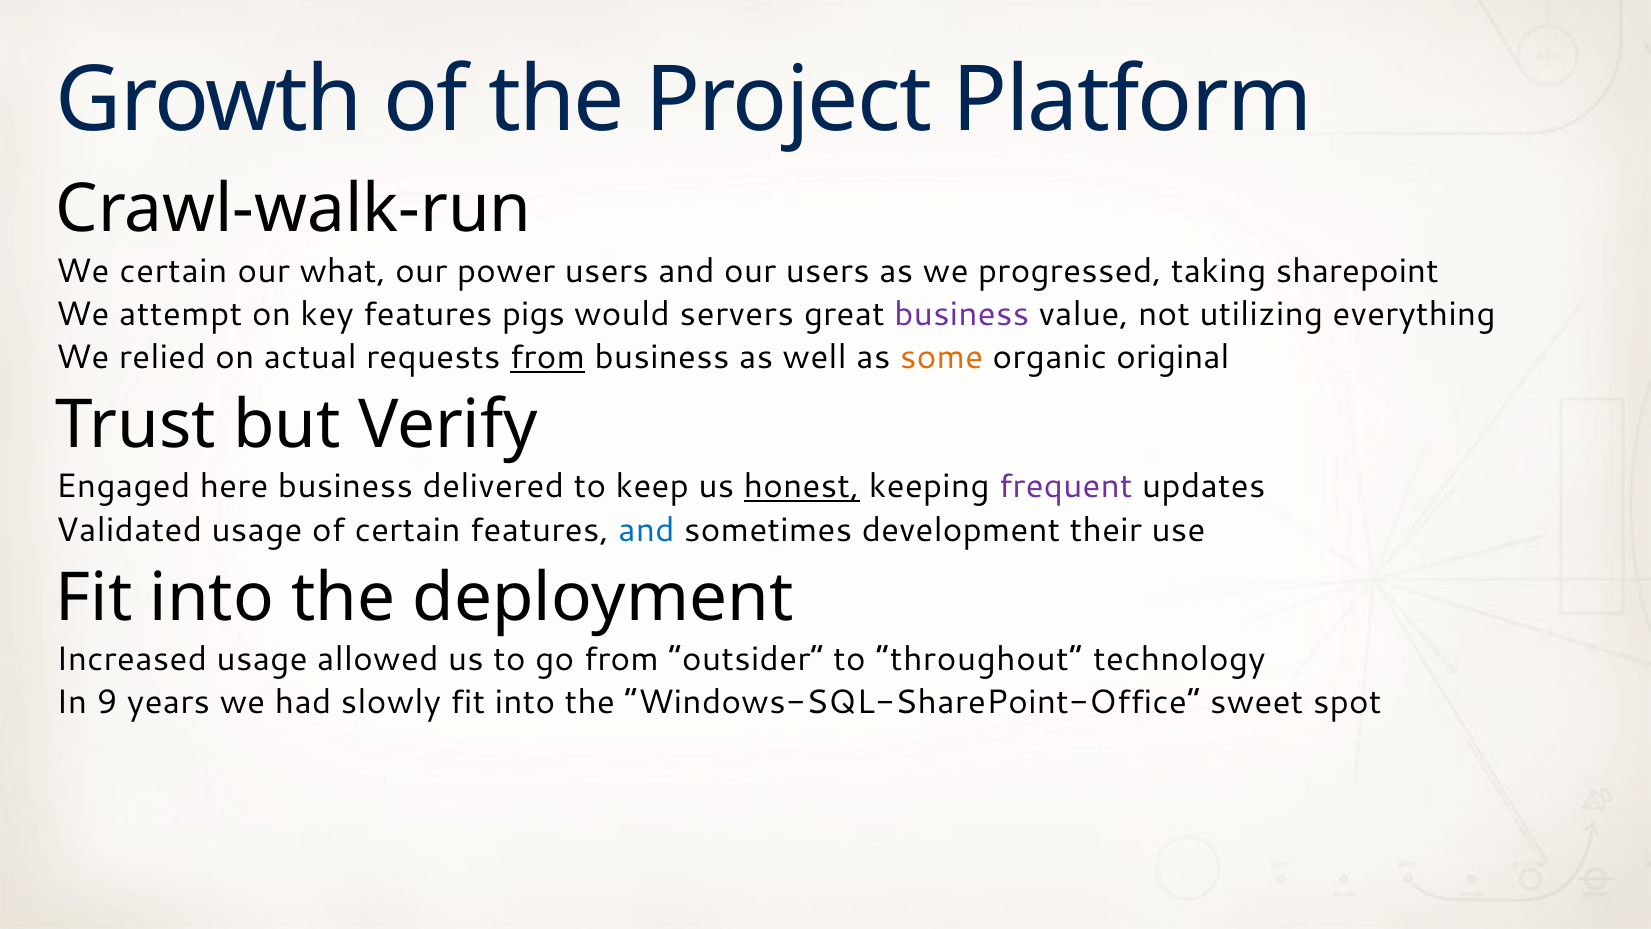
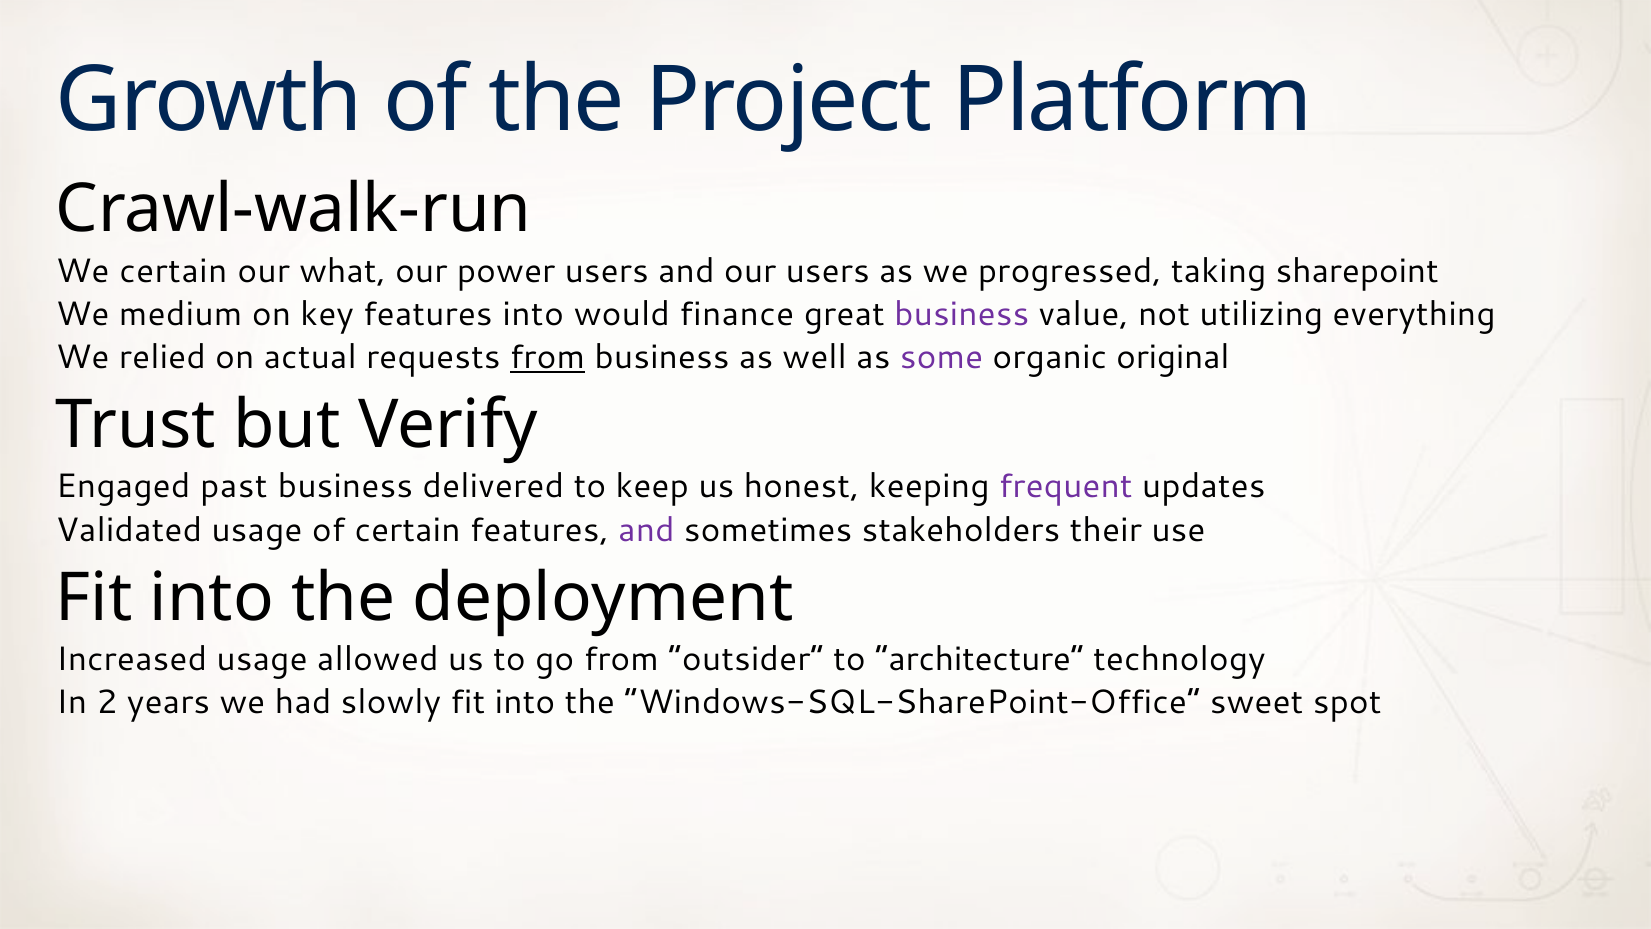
attempt: attempt -> medium (181, 314)
features pigs: pigs -> into (533, 314)
servers: servers -> finance (737, 314)
some colour: orange -> purple (942, 357)
here: here -> past (234, 487)
honest underline: present -> none (802, 487)
and colour: blue -> purple (647, 530)
development: development -> stakeholders (961, 530)
throughout: throughout -> architecture (980, 659)
9: 9 -> 2 (107, 702)
